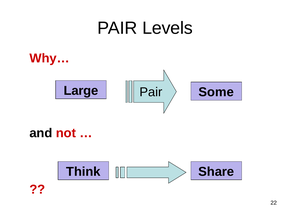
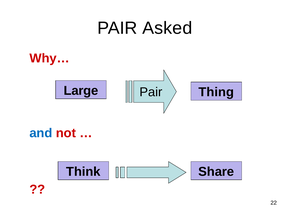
Levels: Levels -> Asked (167, 28)
Some: Some -> Thing (216, 92)
and colour: black -> blue (41, 133)
